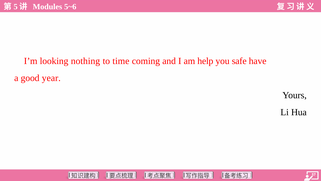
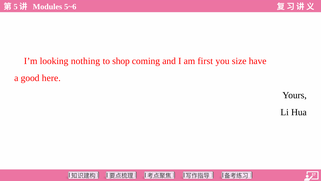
time: time -> shop (121, 61)
help: help -> first (205, 61)
safe: safe -> size (239, 61)
year: year -> here (51, 78)
